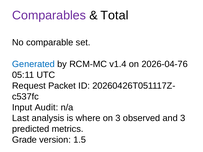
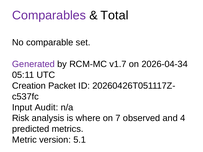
Generated colour: blue -> purple (33, 64)
v1.4: v1.4 -> v1.7 (118, 64)
2026-04-76: 2026-04-76 -> 2026-04-34 (165, 64)
Request: Request -> Creation (29, 86)
Last: Last -> Risk (21, 118)
on 3: 3 -> 7 (118, 118)
and 3: 3 -> 4 (183, 118)
Grade: Grade -> Metric (24, 140)
1.5: 1.5 -> 5.1 (80, 140)
